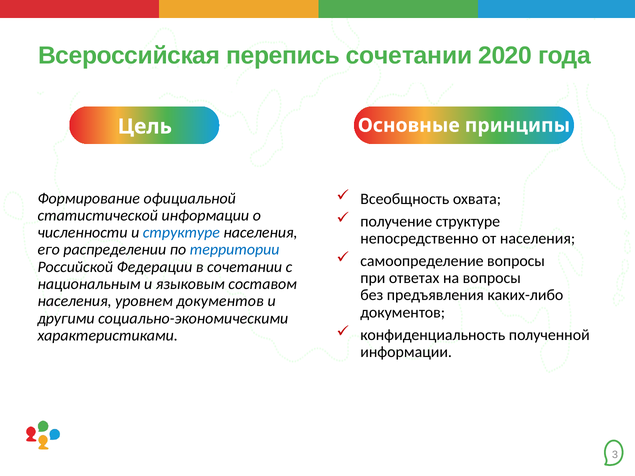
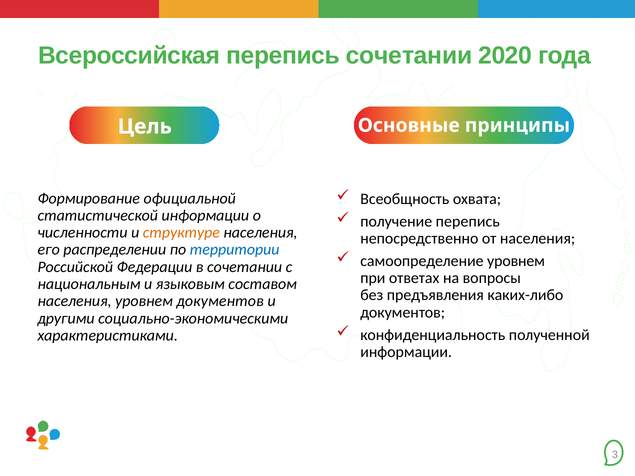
получение структуре: структуре -> перепись (468, 221)
структуре colour: blue -> orange (181, 233)
самоопределение вопросы: вопросы -> уровнем (516, 261)
